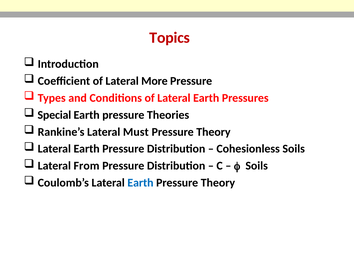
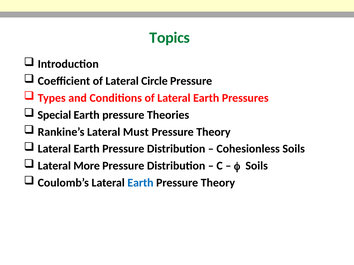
Topics colour: red -> green (170, 38)
More: More -> Circle (154, 81)
From: From -> More (87, 166)
